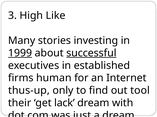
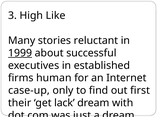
investing: investing -> reluctant (96, 41)
successful underline: present -> none (91, 53)
thus-up: thus-up -> case-up (29, 91)
tool: tool -> first (140, 91)
